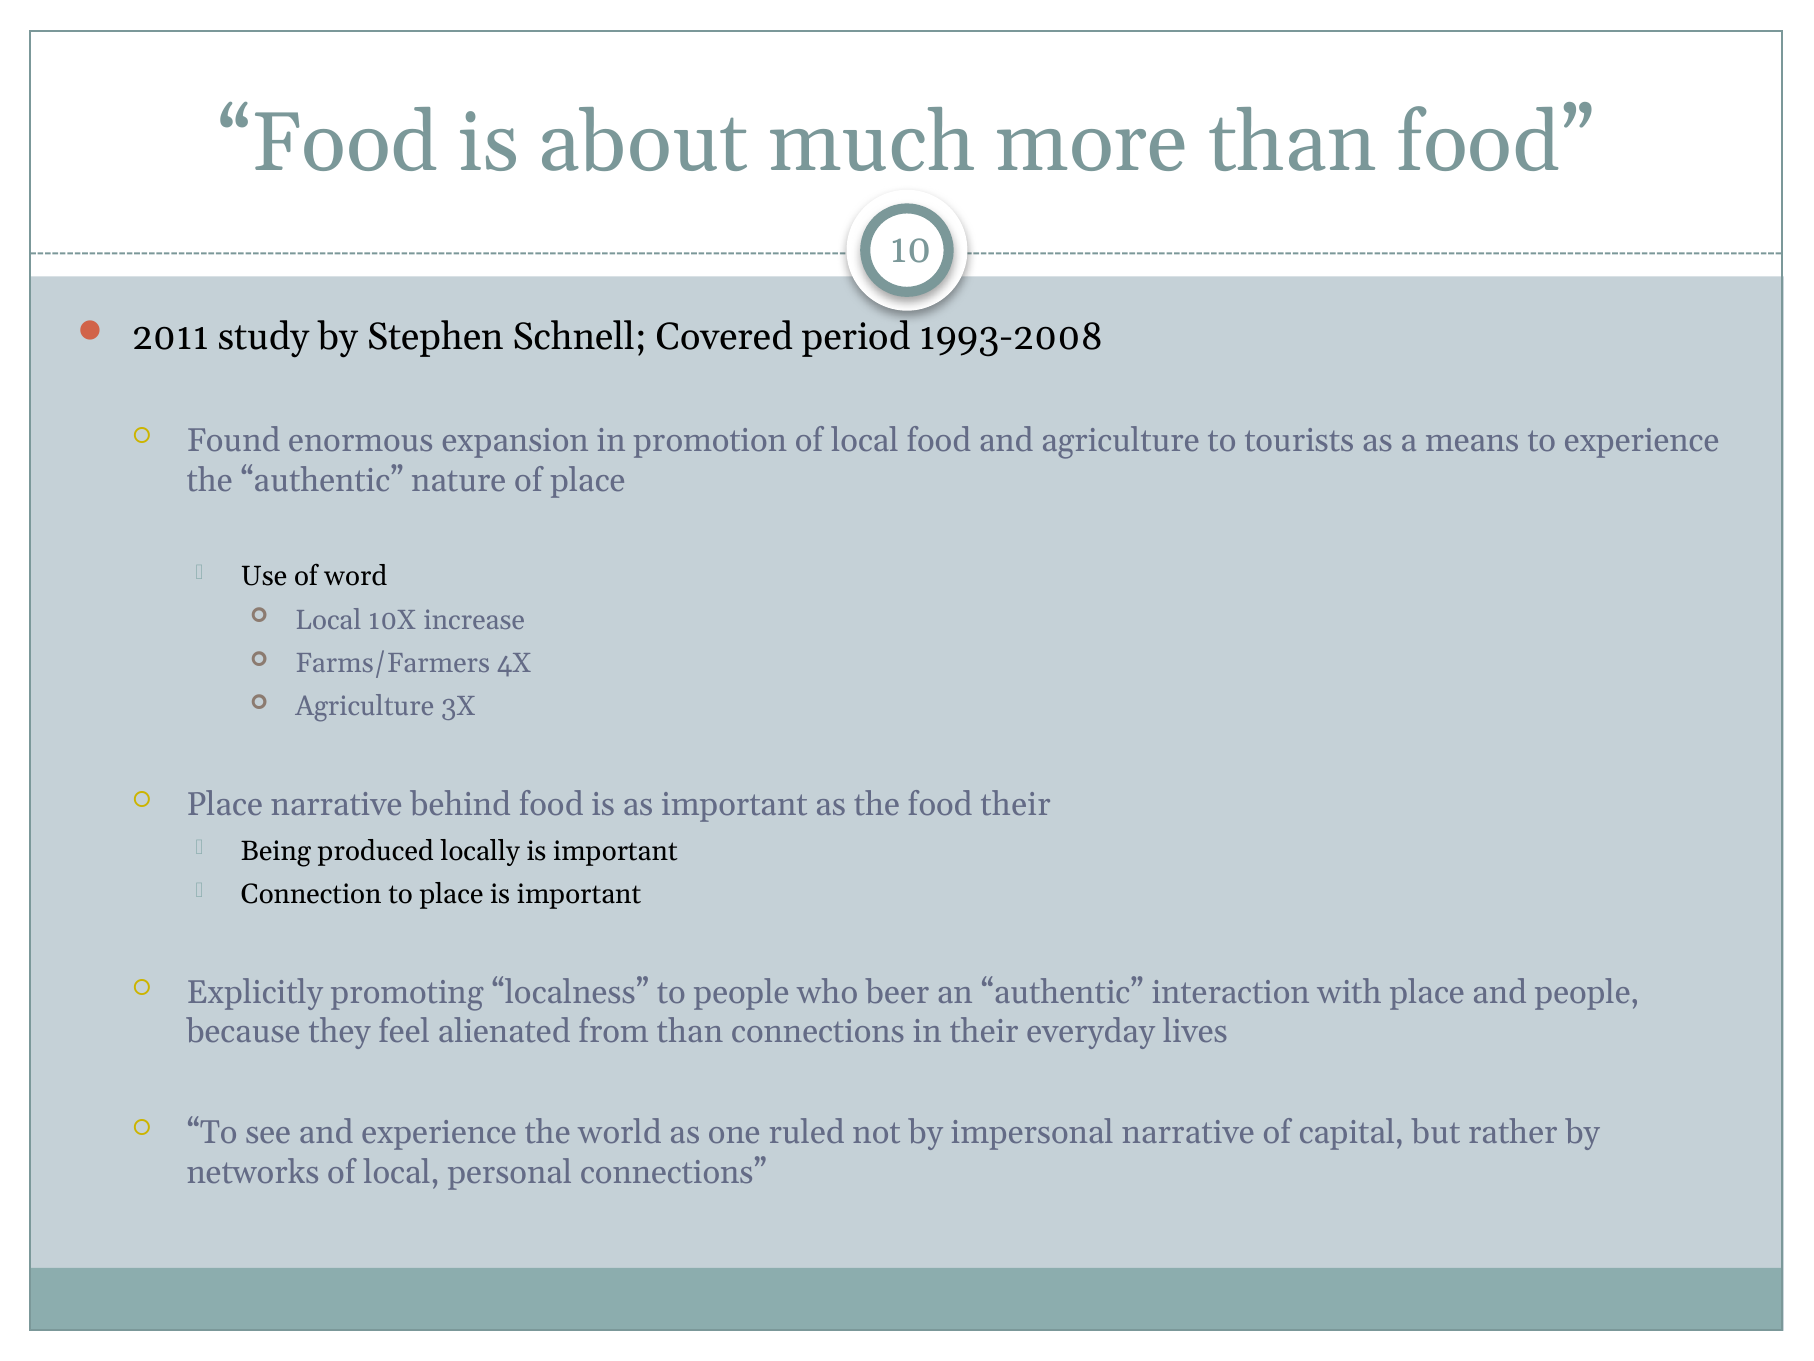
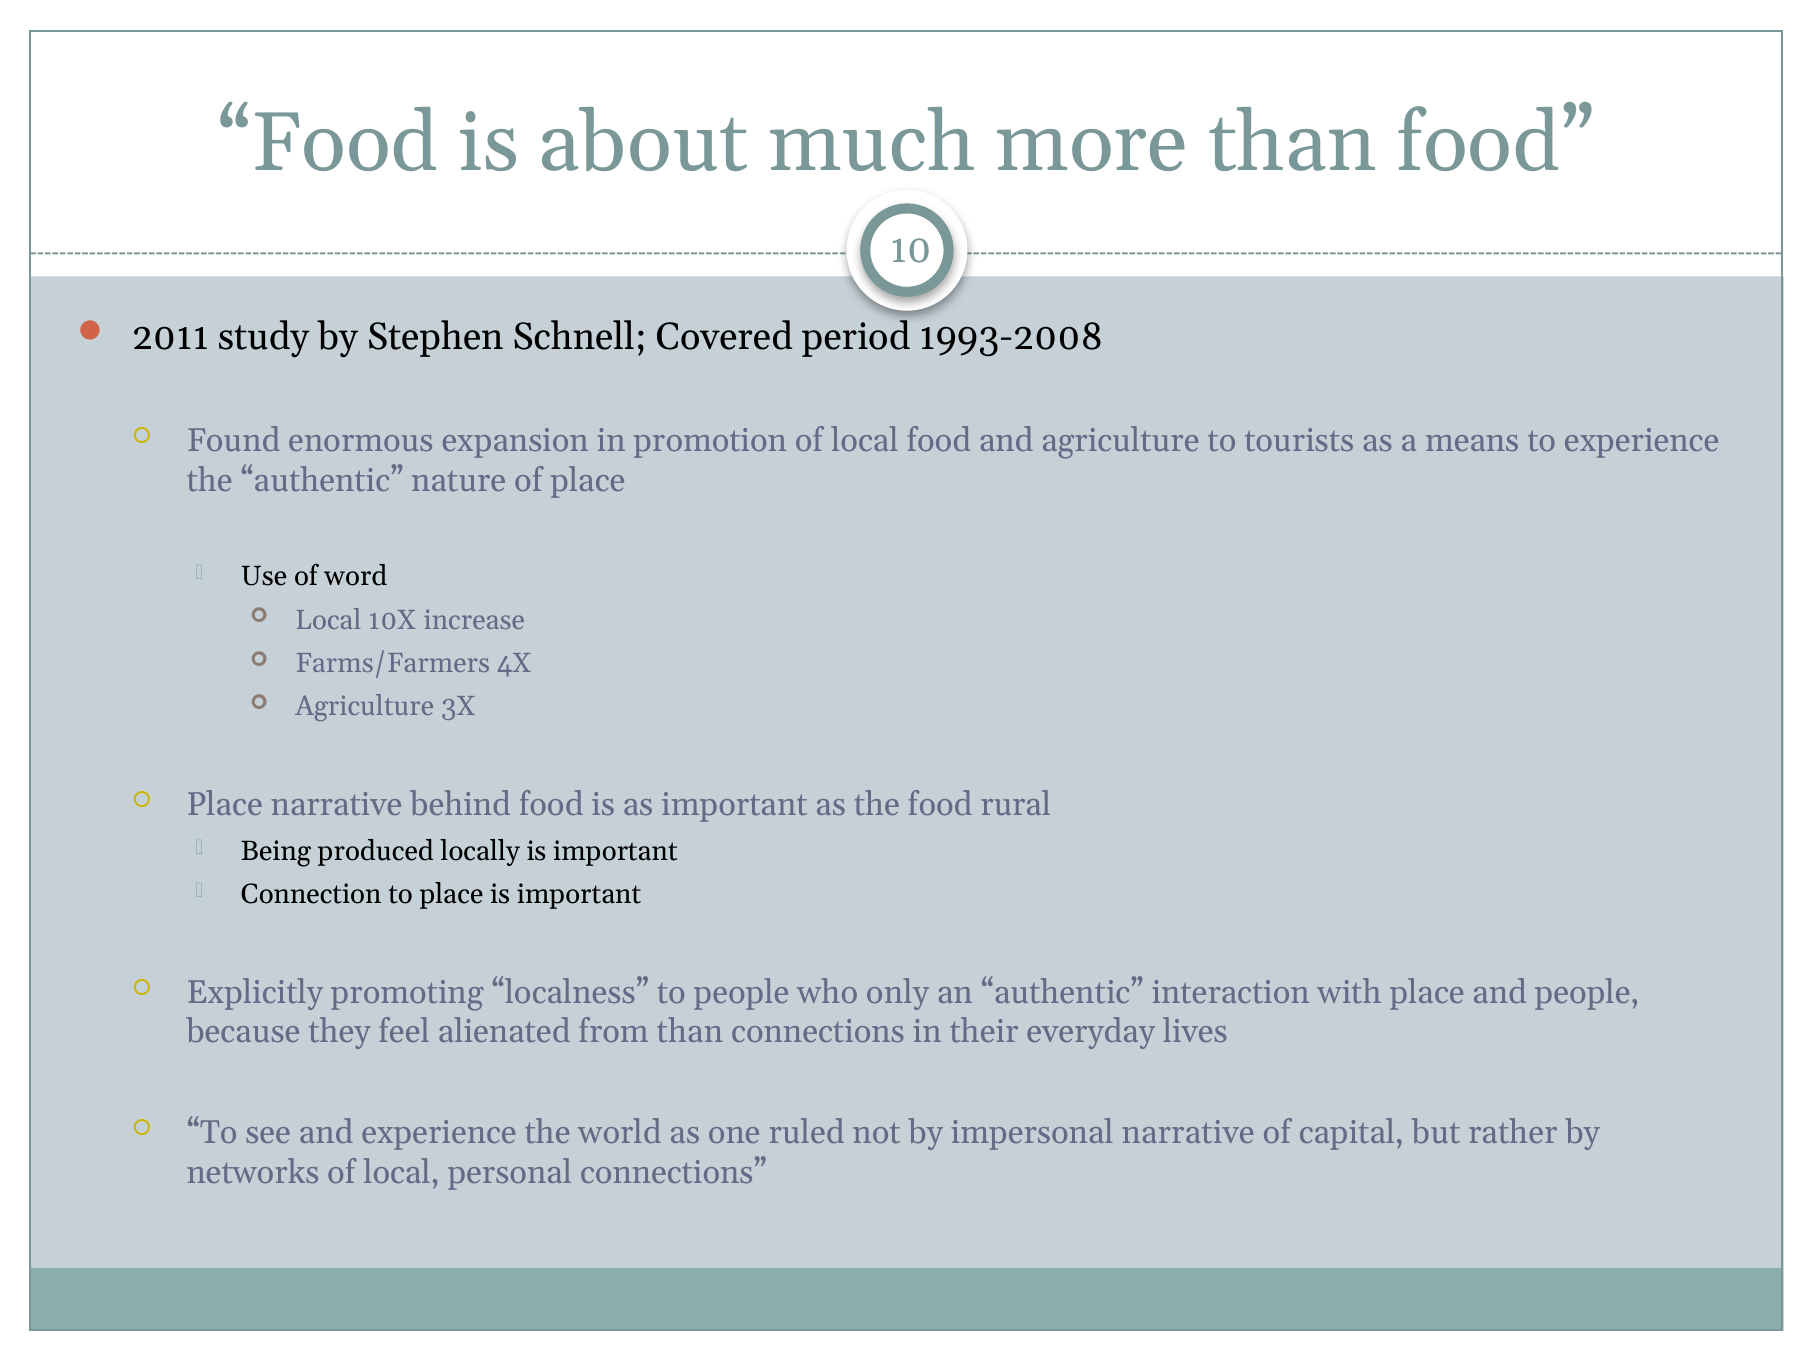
food their: their -> rural (1016, 805)
beer: beer -> only (897, 992)
